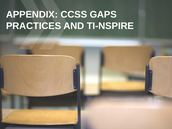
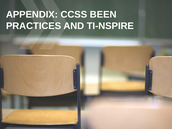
GAPS: GAPS -> BEEN (103, 14)
